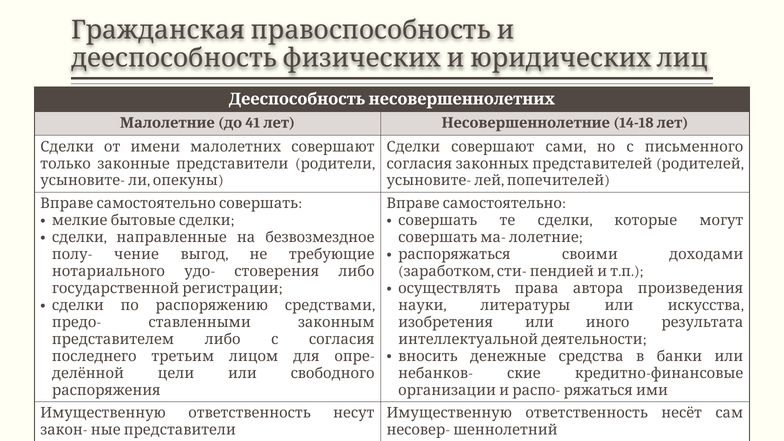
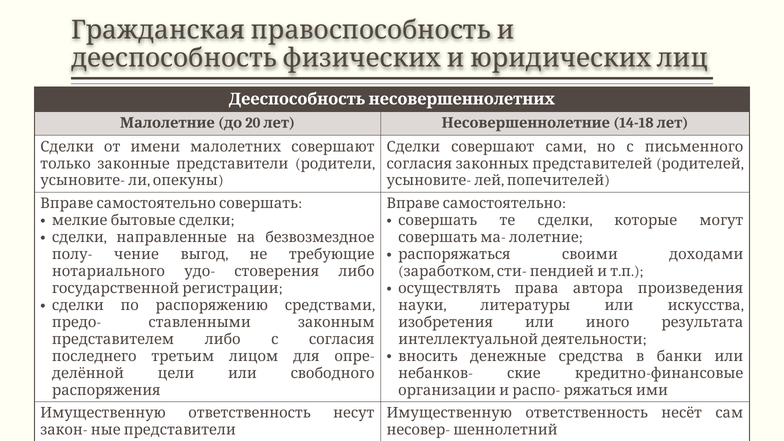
41: 41 -> 20 (253, 123)
